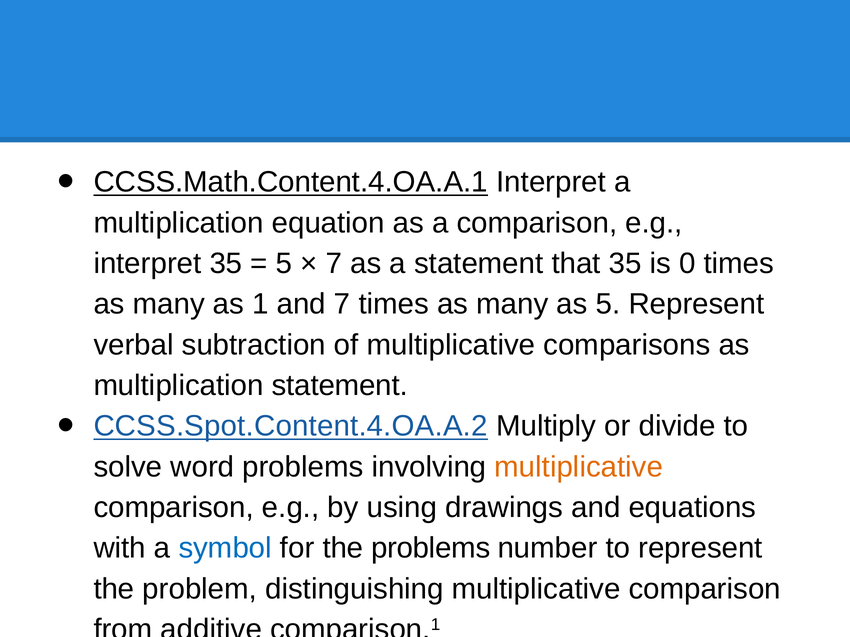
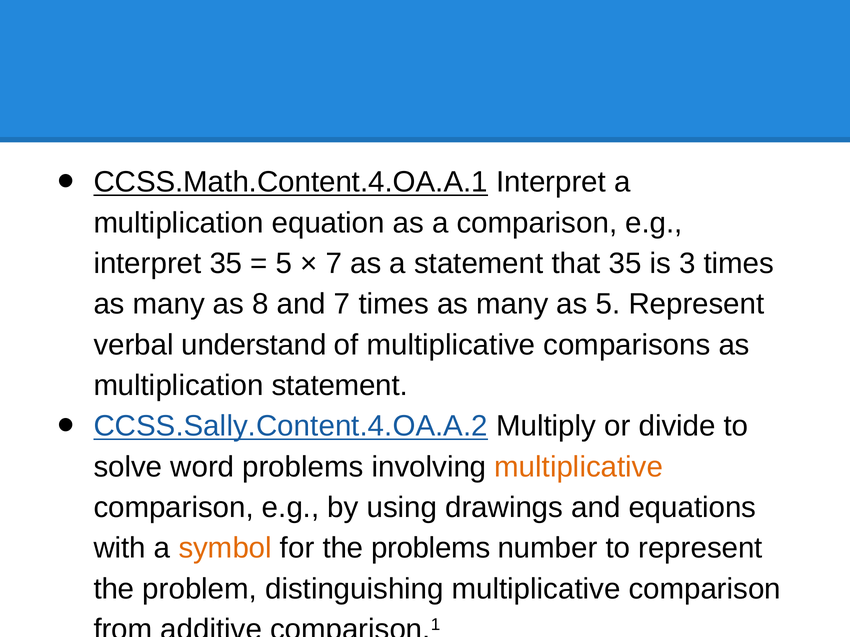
0: 0 -> 3 (687, 264)
1: 1 -> 8 (260, 304)
subtraction: subtraction -> understand (254, 345)
CCSS.Spot.Content.4.OA.A.2: CCSS.Spot.Content.4.OA.A.2 -> CCSS.Sally.Content.4.OA.A.2 (291, 426)
symbol colour: blue -> orange (225, 549)
